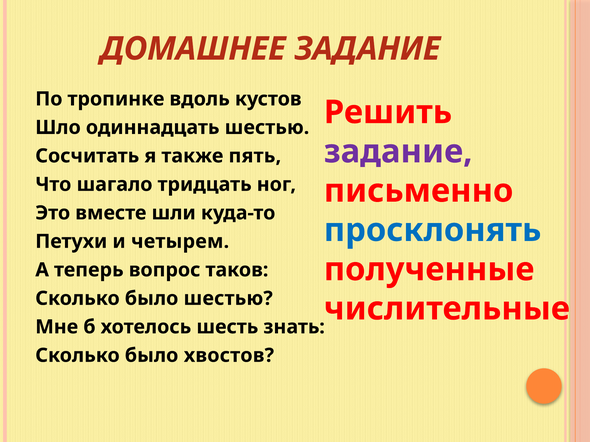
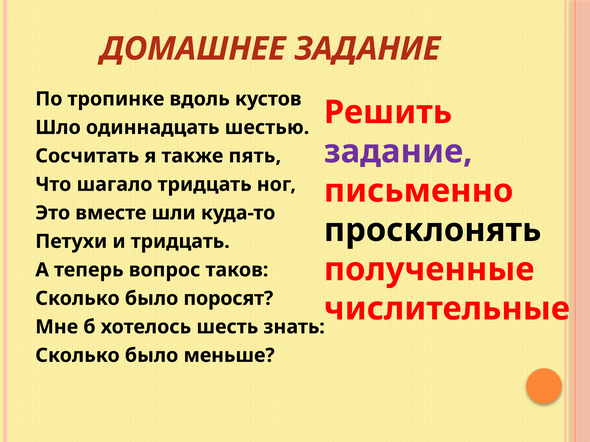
просклонять colour: blue -> black (433, 230)
и четырем: четырем -> тридцать (180, 242)
было шестью: шестью -> поросят (228, 299)
хвостов: хвостов -> меньше (229, 356)
